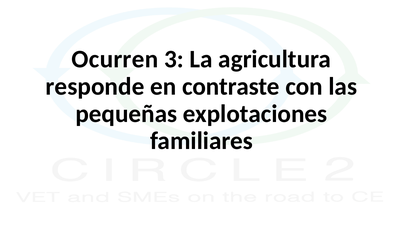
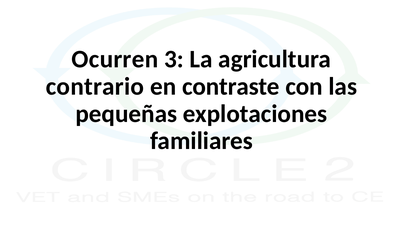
responde: responde -> contrario (95, 86)
